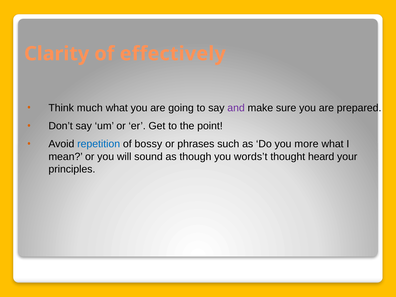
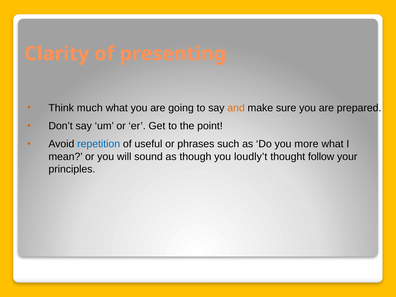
effectively: effectively -> presenting (173, 54)
and colour: purple -> orange (236, 108)
bossy: bossy -> useful (148, 144)
words’t: words’t -> loudly’t (251, 157)
heard: heard -> follow (321, 157)
